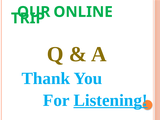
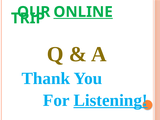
ONLINE underline: none -> present (83, 12)
